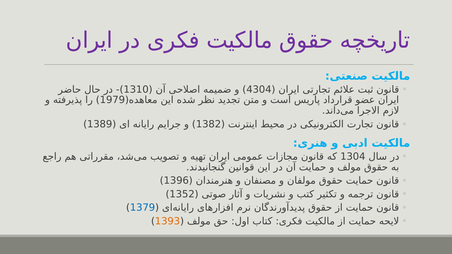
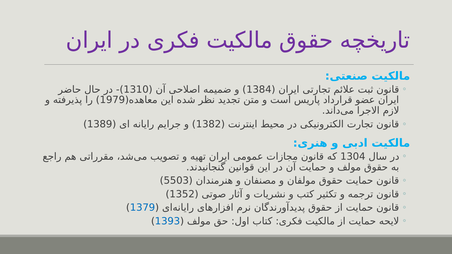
4304: 4304 -> 1384 (259, 89)
1396: 1396 -> 5503 (176, 181)
1393 colour: orange -> blue (167, 221)
